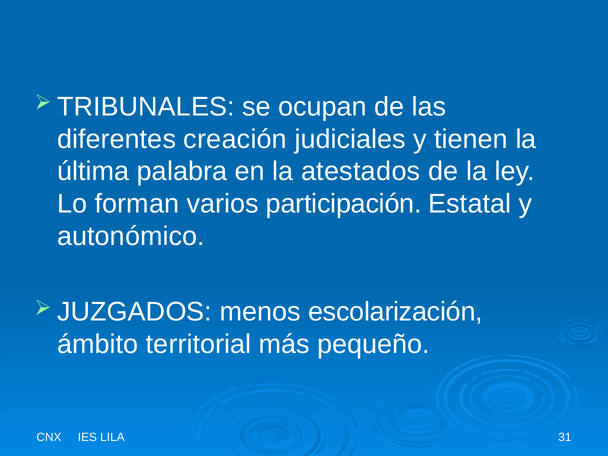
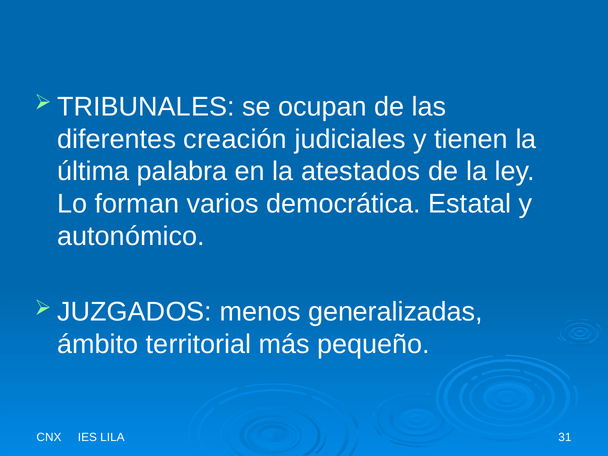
participación: participación -> democrática (344, 204)
escolarización: escolarización -> generalizadas (395, 312)
